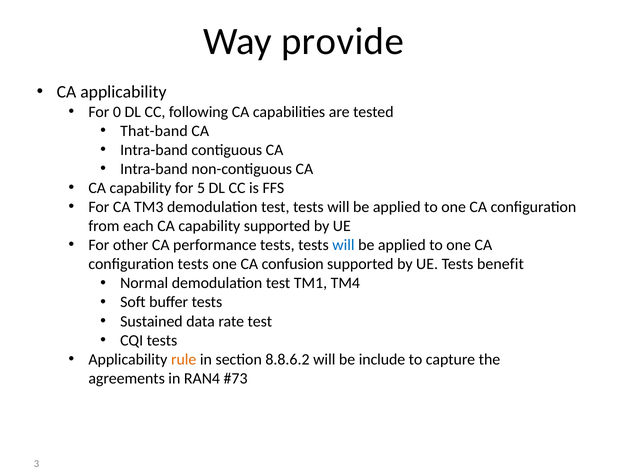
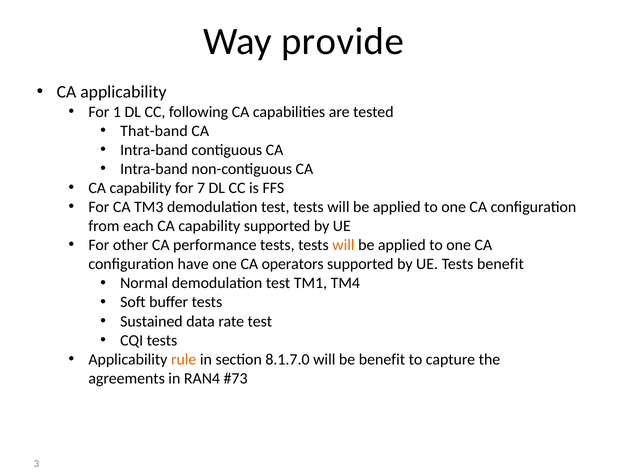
0: 0 -> 1 (117, 112)
5: 5 -> 7 (201, 188)
will colour: blue -> orange (343, 245)
configuration tests: tests -> have (193, 264)
confusion: confusion -> operators (293, 264)
8.8.6.2: 8.8.6.2 -> 8.1.7.0 (287, 360)
be include: include -> benefit (382, 360)
